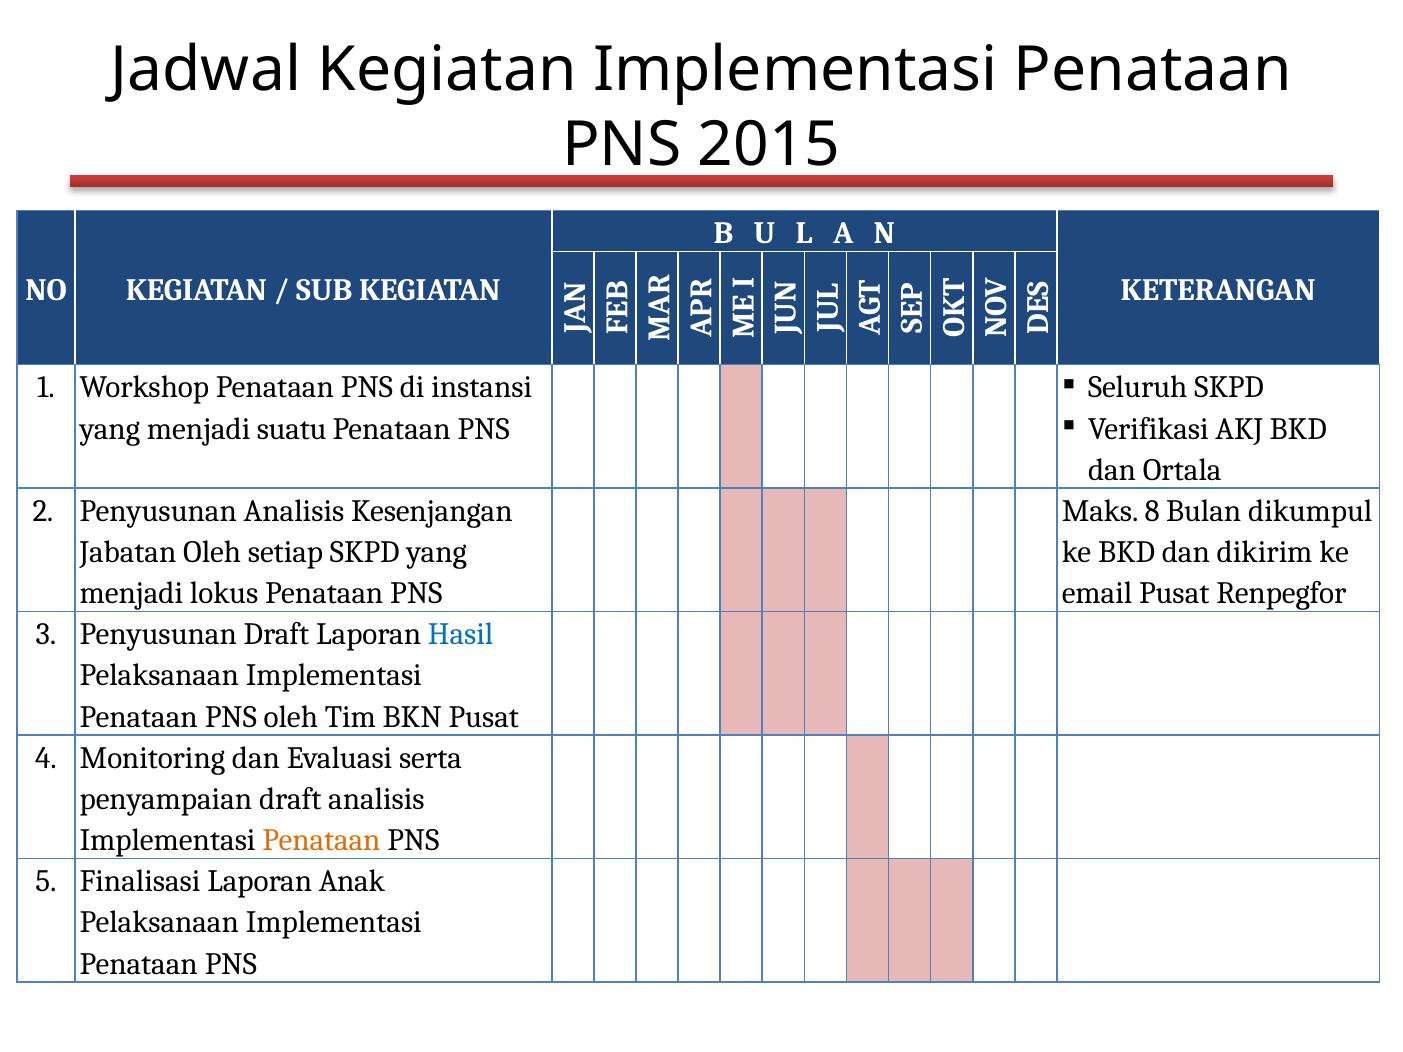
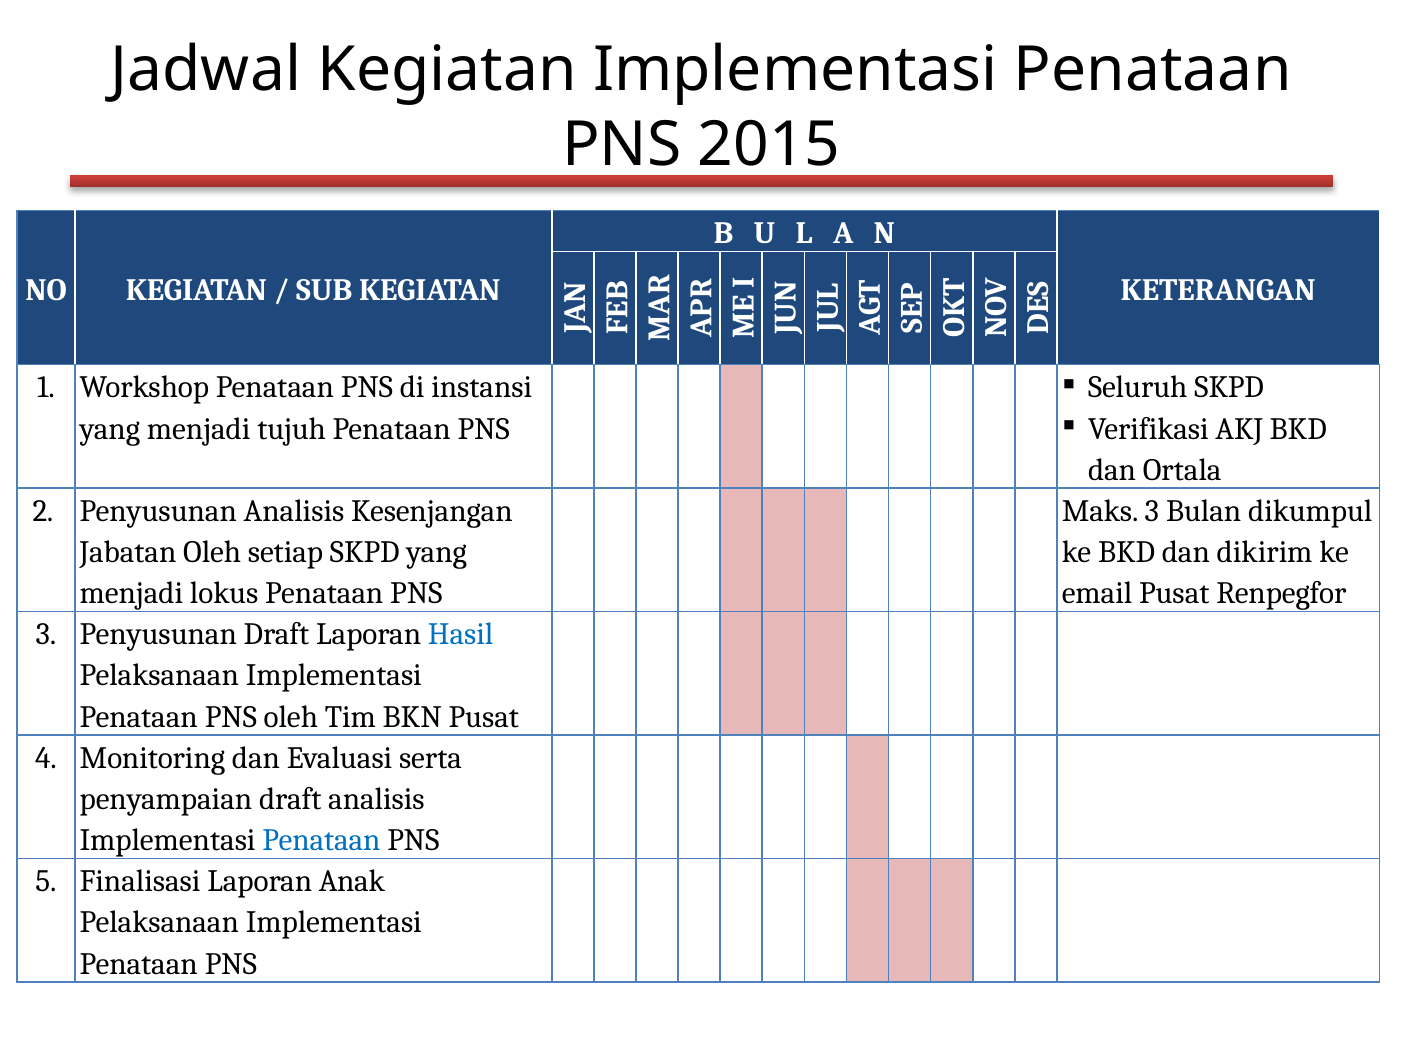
suatu: suatu -> tujuh (292, 429)
Maks 8: 8 -> 3 (1152, 511)
Penataan colour: orange -> blue (321, 841)
